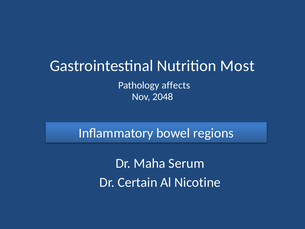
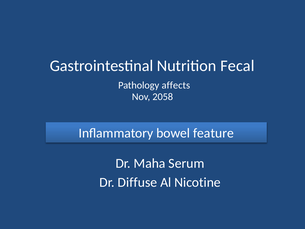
Most: Most -> Fecal (237, 66)
2048: 2048 -> 2058 (163, 97)
regions: regions -> feature (213, 133)
Certain: Certain -> Diffuse (137, 182)
